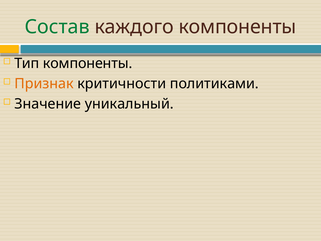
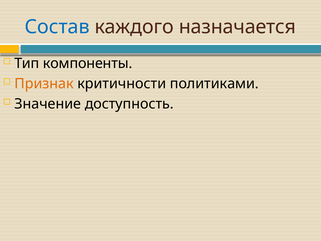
Состав colour: green -> blue (57, 27)
каждого компоненты: компоненты -> назначается (237, 27)
уникальный: уникальный -> доступность (129, 104)
